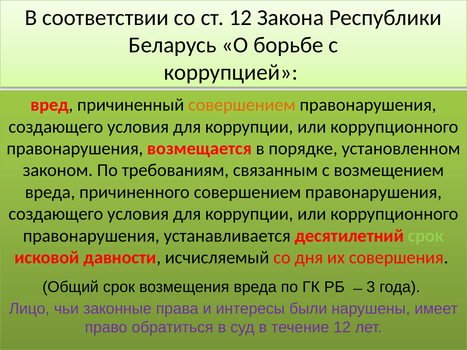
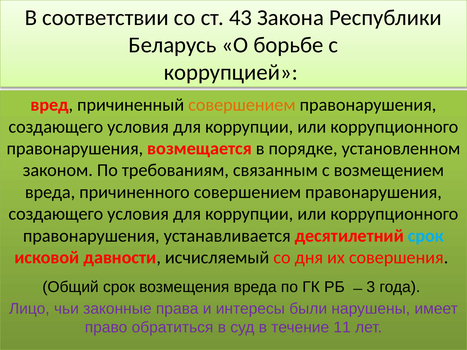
ст 12: 12 -> 43 (241, 18)
срок colour: light green -> light blue (426, 236)
течение 12: 12 -> 11 (342, 328)
